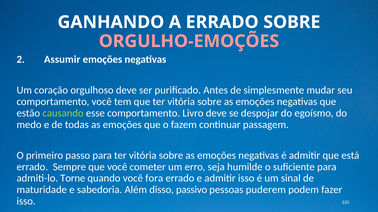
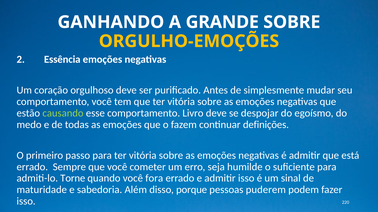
A ERRADO: ERRADO -> GRANDE (222, 22)
ORGULHO-EMOÇÕES colour: pink -> yellow (189, 41)
Assumir: Assumir -> Essência (62, 60)
passagem: passagem -> definições (266, 125)
passivo: passivo -> porque (192, 190)
